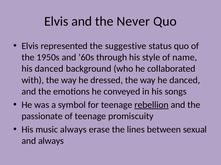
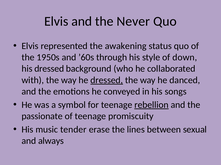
suggestive: suggestive -> awakening (126, 46)
name: name -> down (185, 58)
his danced: danced -> dressed (49, 69)
dressed underline: none -> present (107, 80)
music always: always -> tender (73, 130)
